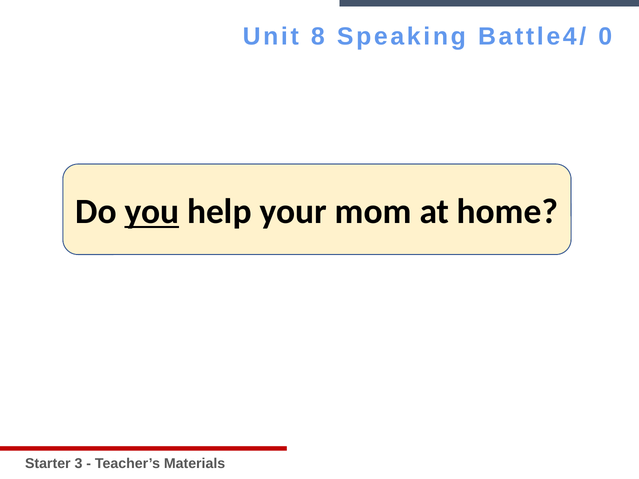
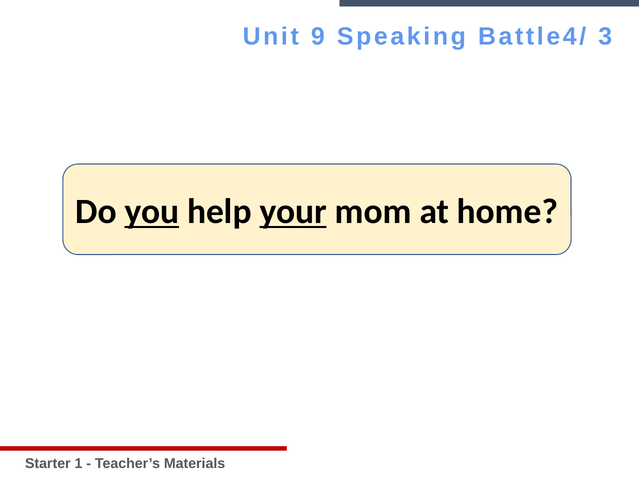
8: 8 -> 9 (318, 37)
0: 0 -> 3 (605, 37)
your underline: none -> present (293, 212)
3: 3 -> 1 (78, 464)
